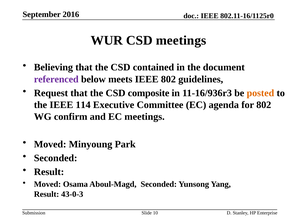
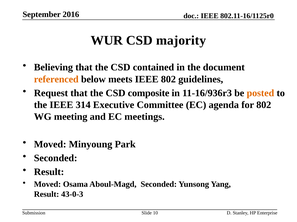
CSD meetings: meetings -> majority (181, 41)
referenced colour: purple -> orange (56, 79)
114: 114 -> 314 (83, 105)
confirm: confirm -> meeting (71, 117)
